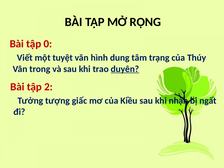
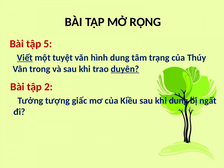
0: 0 -> 5 (48, 44)
Viết underline: none -> present (25, 58)
khi nhận: nhận -> dung (178, 101)
